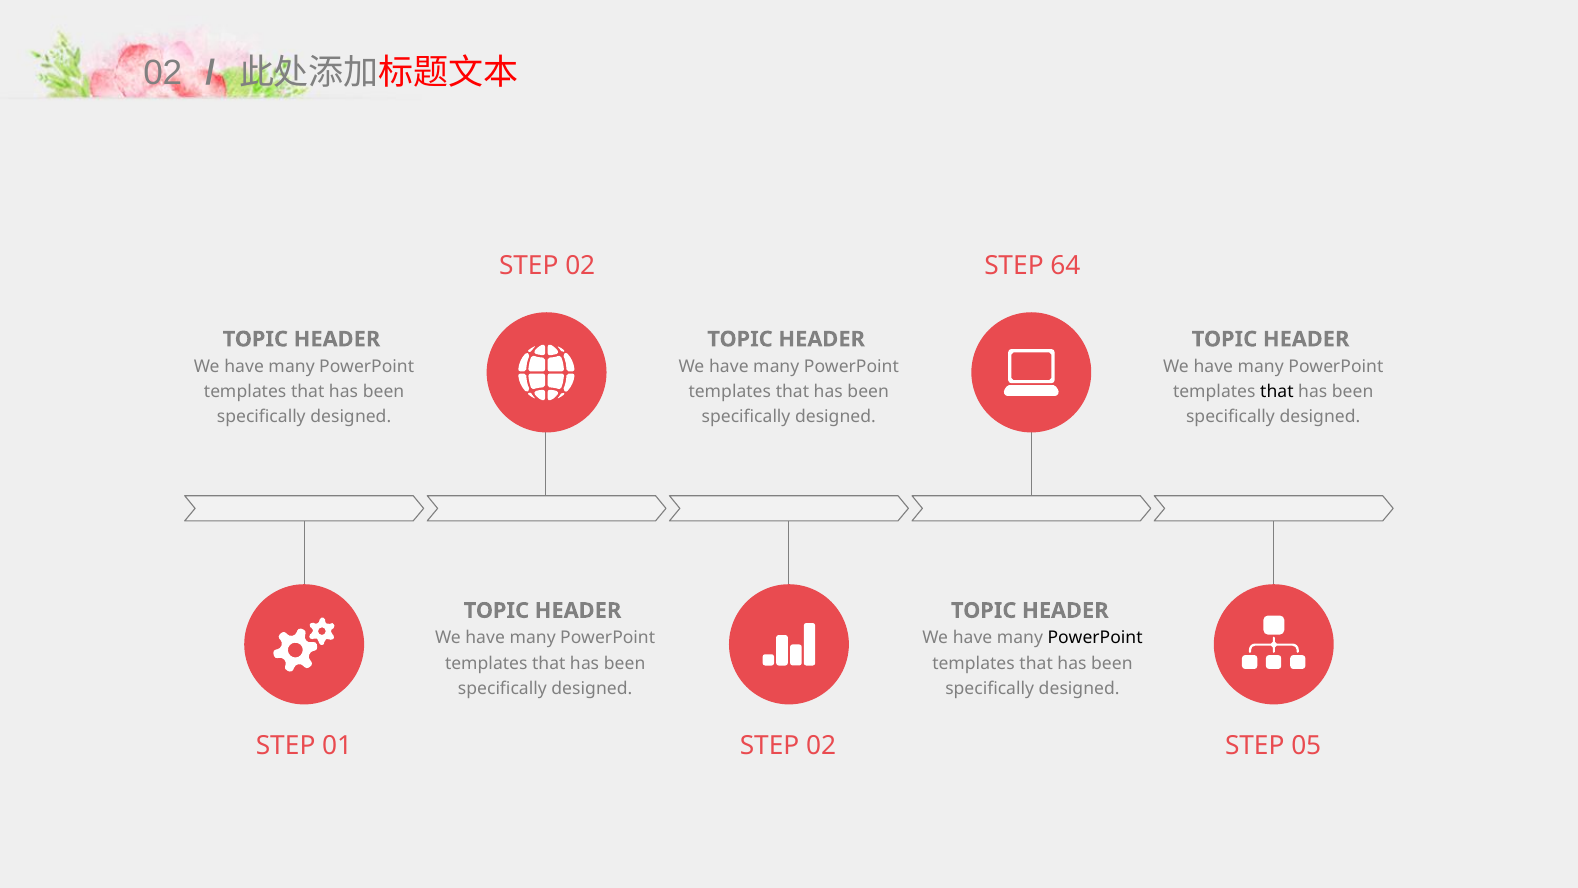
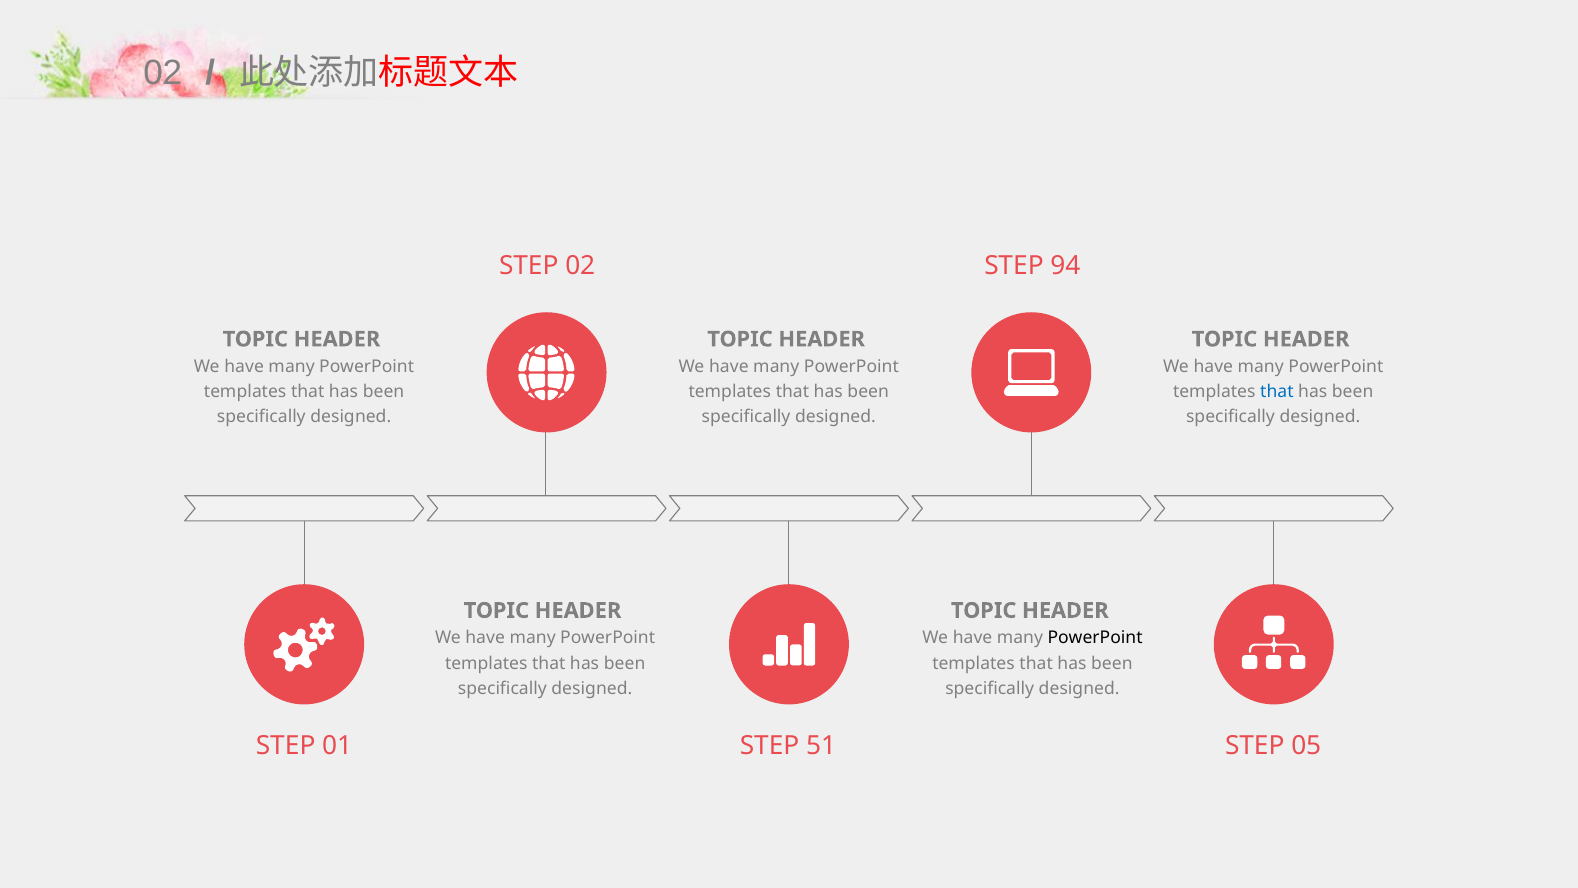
64: 64 -> 94 (1065, 266)
that colour: black -> blue (1277, 392)
01 STEP 02: 02 -> 51 (821, 745)
